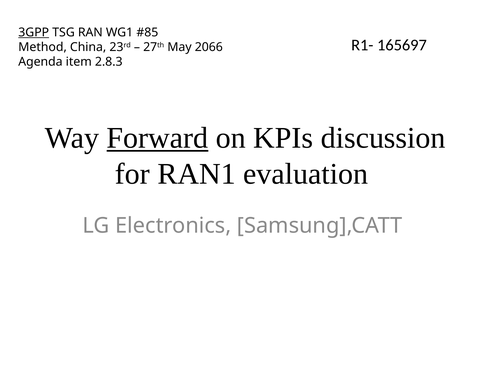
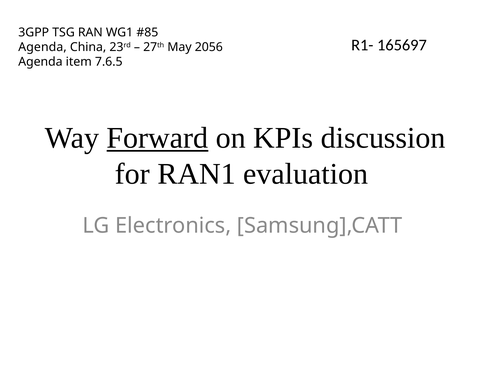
3GPP underline: present -> none (34, 32)
Method: Method -> Agenda (43, 47)
2066: 2066 -> 2056 (209, 47)
2.8.3: 2.8.3 -> 7.6.5 (109, 62)
